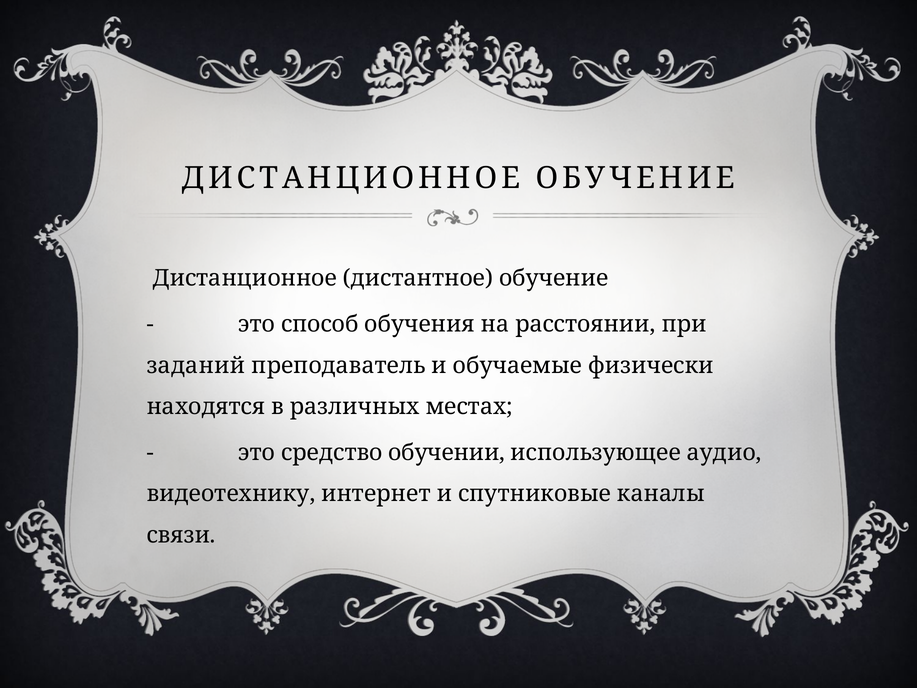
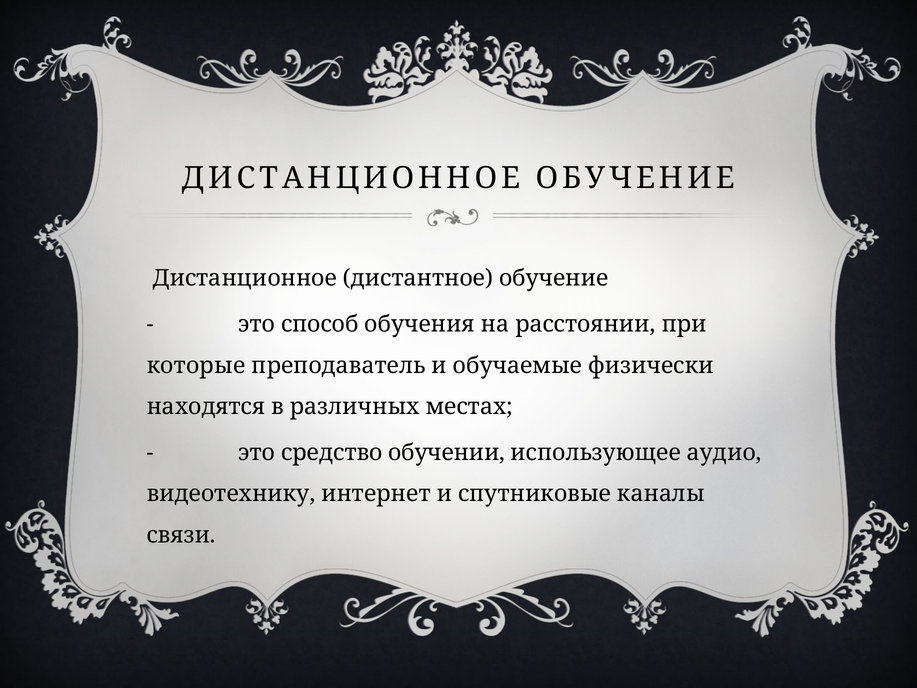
заданий: заданий -> которые (196, 365)
